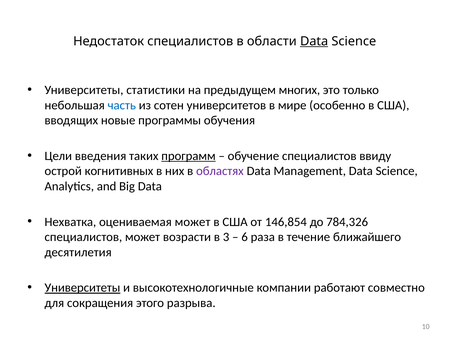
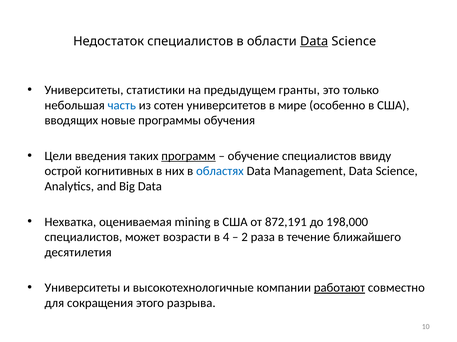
многих: многих -> гранты (299, 90)
областях colour: purple -> blue (220, 172)
оцениваемая может: может -> mining (193, 222)
146,854: 146,854 -> 872,191 (286, 222)
784,326: 784,326 -> 198,000 (347, 222)
3: 3 -> 4 (226, 238)
6: 6 -> 2 (245, 238)
Университеты underline: present -> none (82, 288)
работают underline: none -> present (339, 288)
